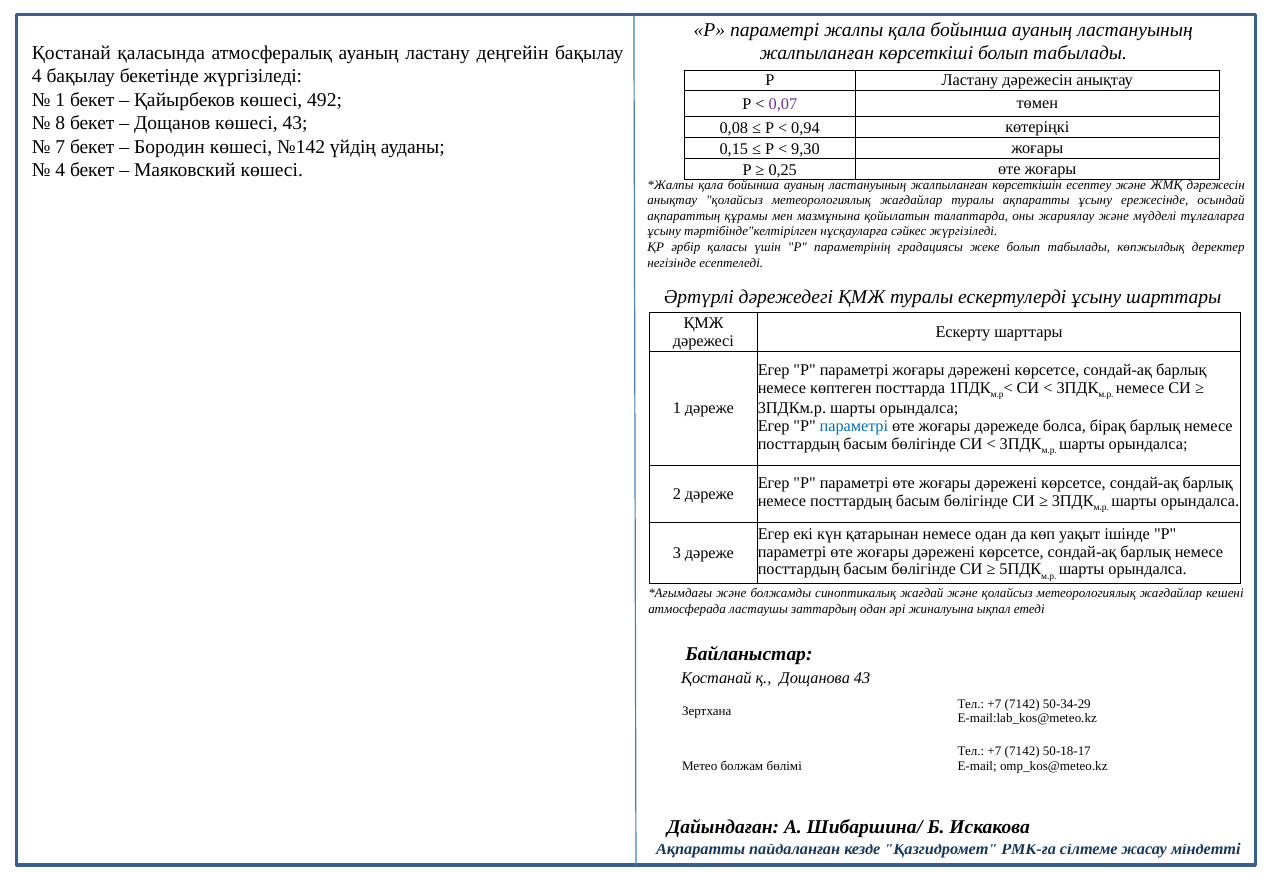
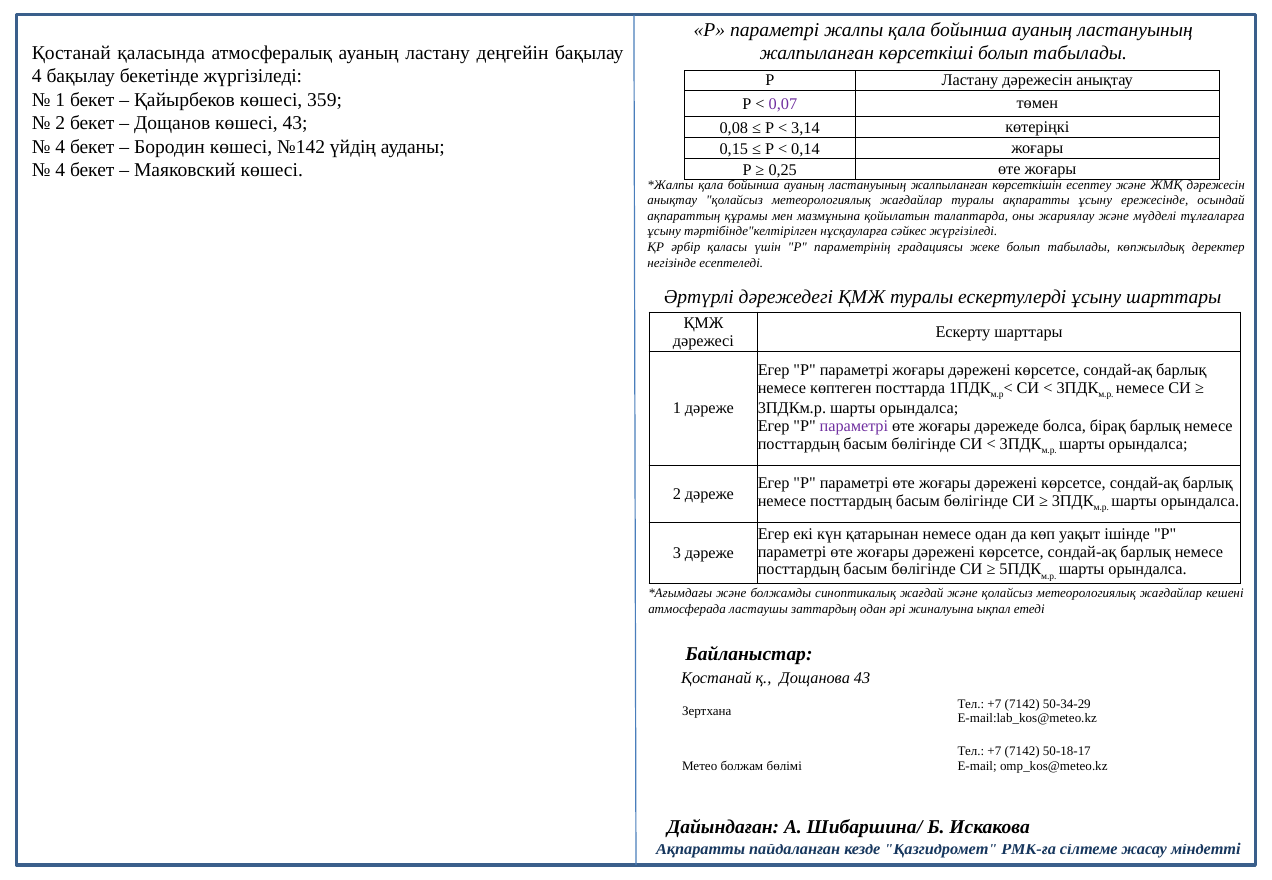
492: 492 -> 359 (325, 100)
8: 8 -> 2 (60, 123)
0,94: 0,94 -> 3,14 (806, 128)
7: 7 -> 4 (60, 147)
9,30: 9,30 -> 0,14 (806, 149)
параметрі colour: blue -> purple (854, 427)
